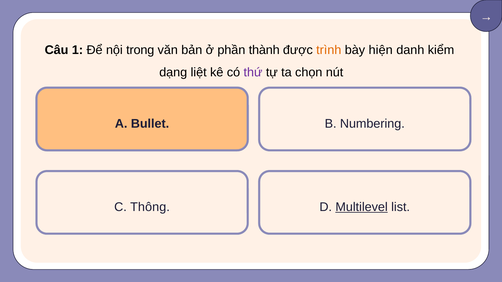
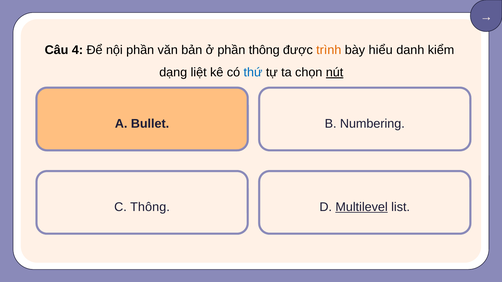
1: 1 -> 4 (77, 50)
nội trong: trong -> phần (140, 50)
phần thành: thành -> thông (264, 50)
hiện: hiện -> hiểu (381, 50)
thứ colour: purple -> blue (253, 73)
nút underline: none -> present (335, 73)
